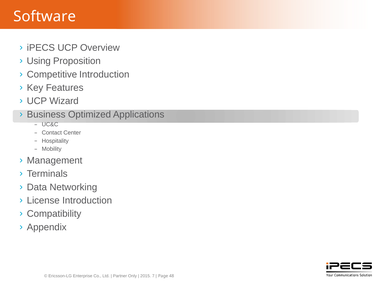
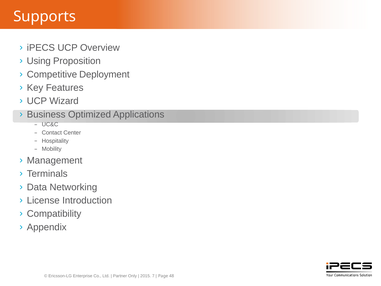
Software: Software -> Supports (45, 17)
Competitive Introduction: Introduction -> Deployment (104, 74)
